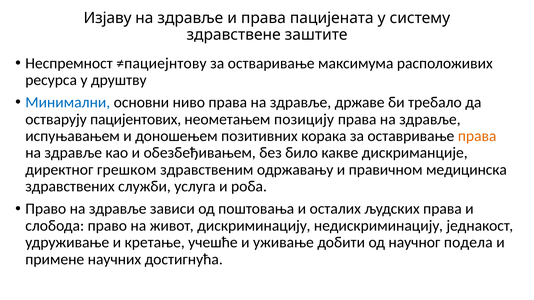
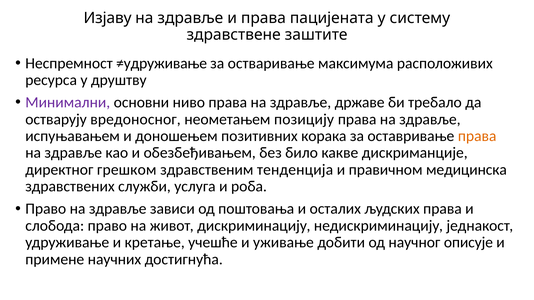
≠пациејнтову: ≠пациејнтову -> ≠удруживање (162, 63)
Минимални colour: blue -> purple (68, 103)
пацијентових: пацијентових -> вредоносног (135, 119)
одржавању: одржавању -> тенденција (295, 170)
подела: подела -> описује (468, 243)
